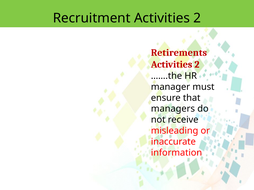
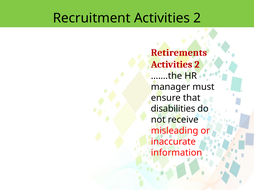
managers: managers -> disabilities (173, 109)
